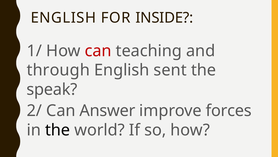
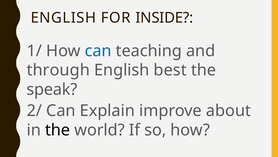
can colour: red -> blue (98, 51)
sent: sent -> best (170, 70)
Answer: Answer -> Explain (107, 110)
forces: forces -> about (228, 110)
